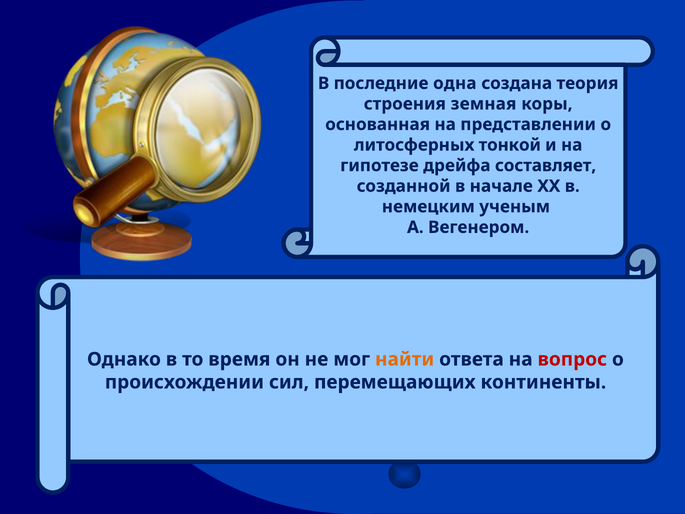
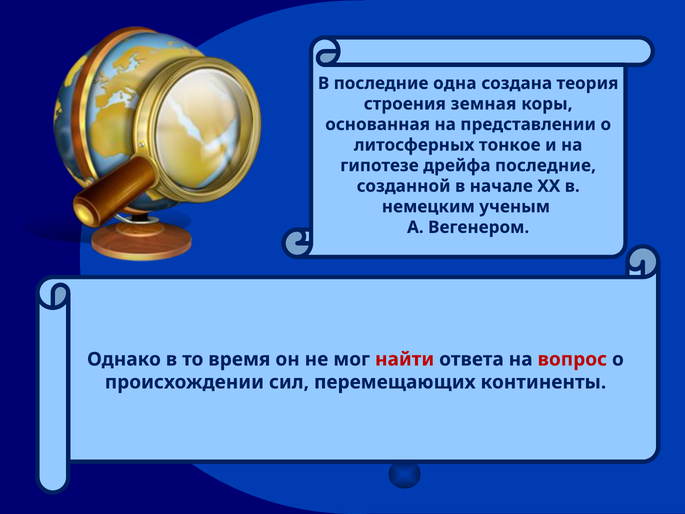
тонкой: тонкой -> тонкое (510, 145)
дрейфа составляет: составляет -> последние (545, 165)
найти colour: orange -> red (405, 359)
